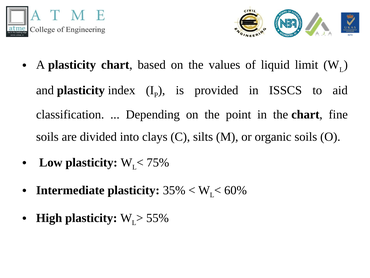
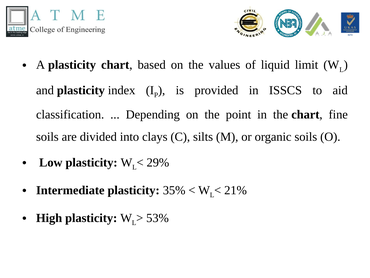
75%: 75% -> 29% (158, 162)
60%: 60% -> 21% (236, 190)
55%: 55% -> 53% (158, 218)
